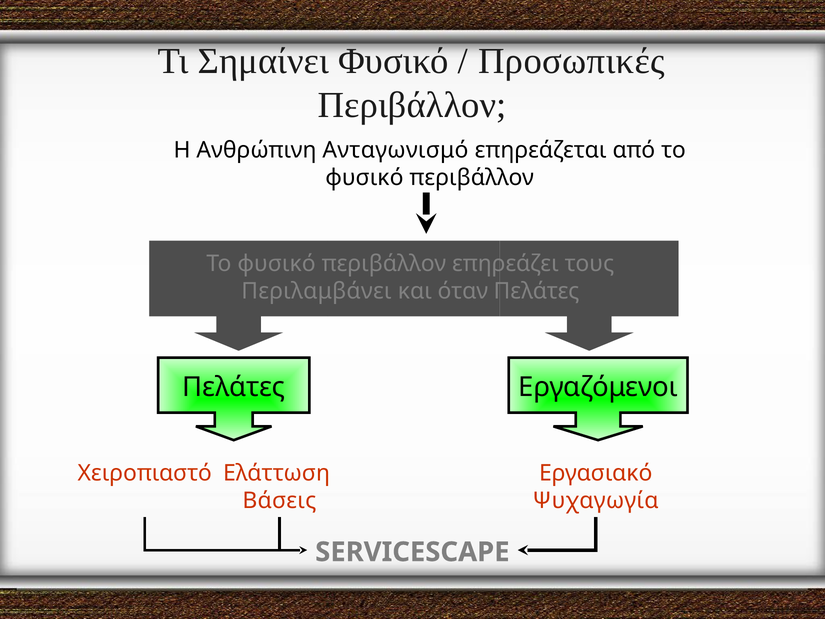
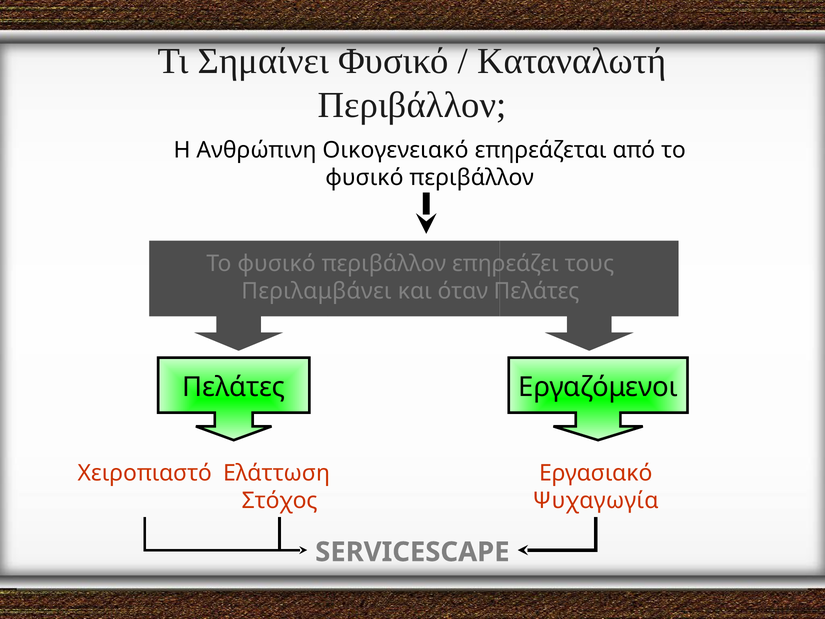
Προσωπικές: Προσωπικές -> Καταναλωτή (572, 61)
Ανταγωνισμό: Ανταγωνισμό -> Οικογενειακό (396, 150)
Βάσεις: Βάσεις -> Στόχος (280, 501)
